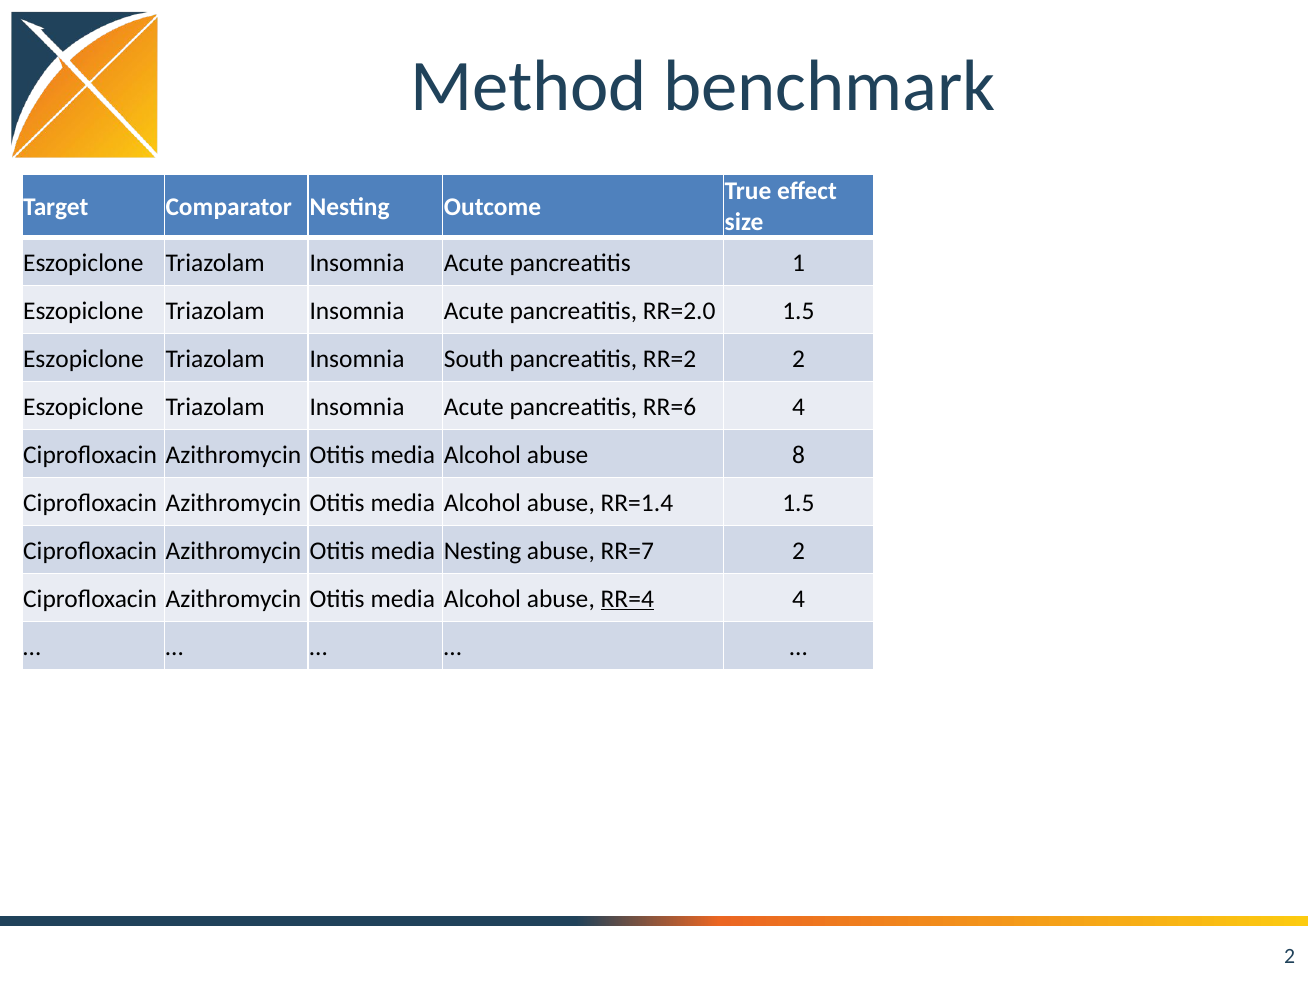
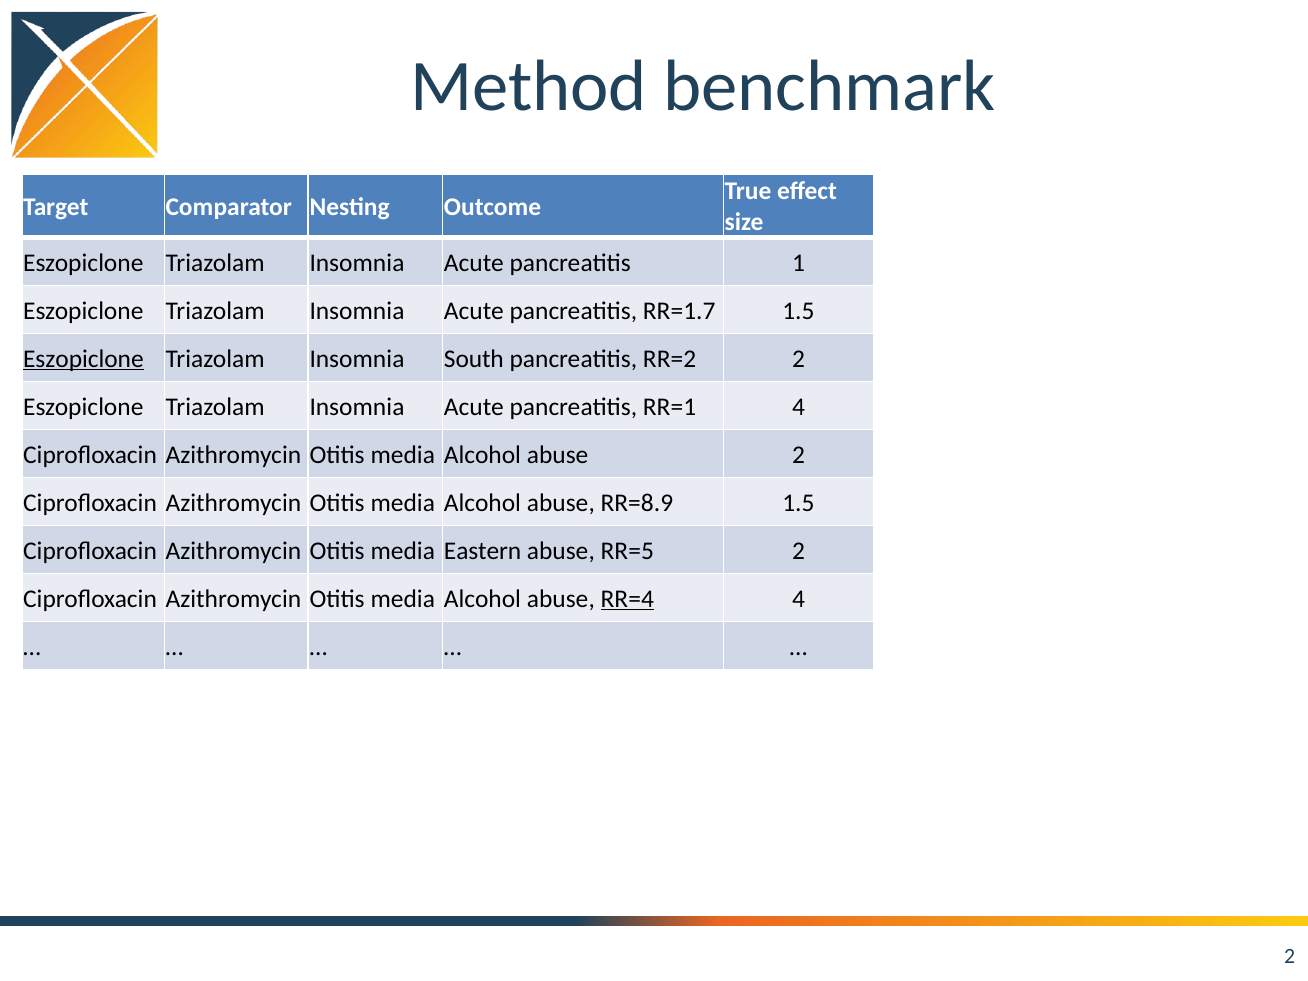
RR=2.0: RR=2.0 -> RR=1.7 (679, 311)
Eszopiclone underline: none -> present (83, 359)
RR=6: RR=6 -> RR=1 (670, 407)
abuse 8: 8 -> 2 (798, 455)
RR=1.4: RR=1.4 -> RR=8.9 (637, 503)
media Nesting: Nesting -> Eastern (483, 551)
RR=7: RR=7 -> RR=5 (627, 551)
